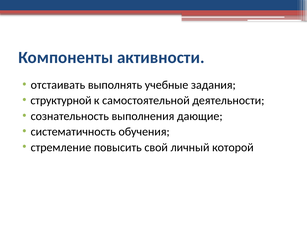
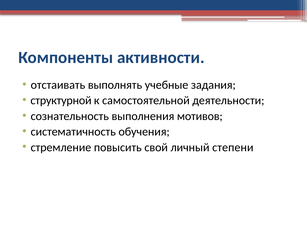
дающие: дающие -> мотивов (200, 116)
которой: которой -> степени (233, 147)
